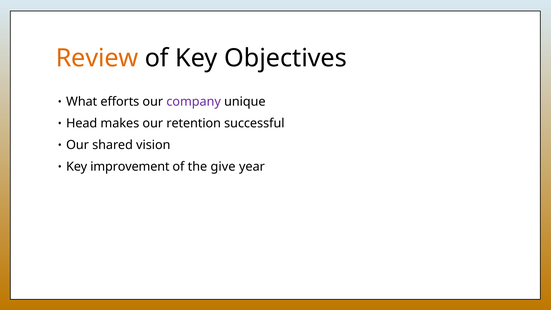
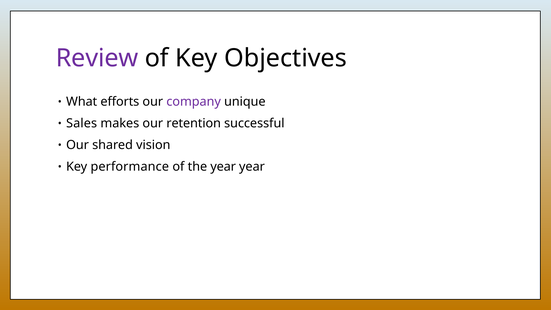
Review colour: orange -> purple (97, 58)
Head: Head -> Sales (82, 123)
improvement: improvement -> performance (130, 167)
the give: give -> year (223, 167)
